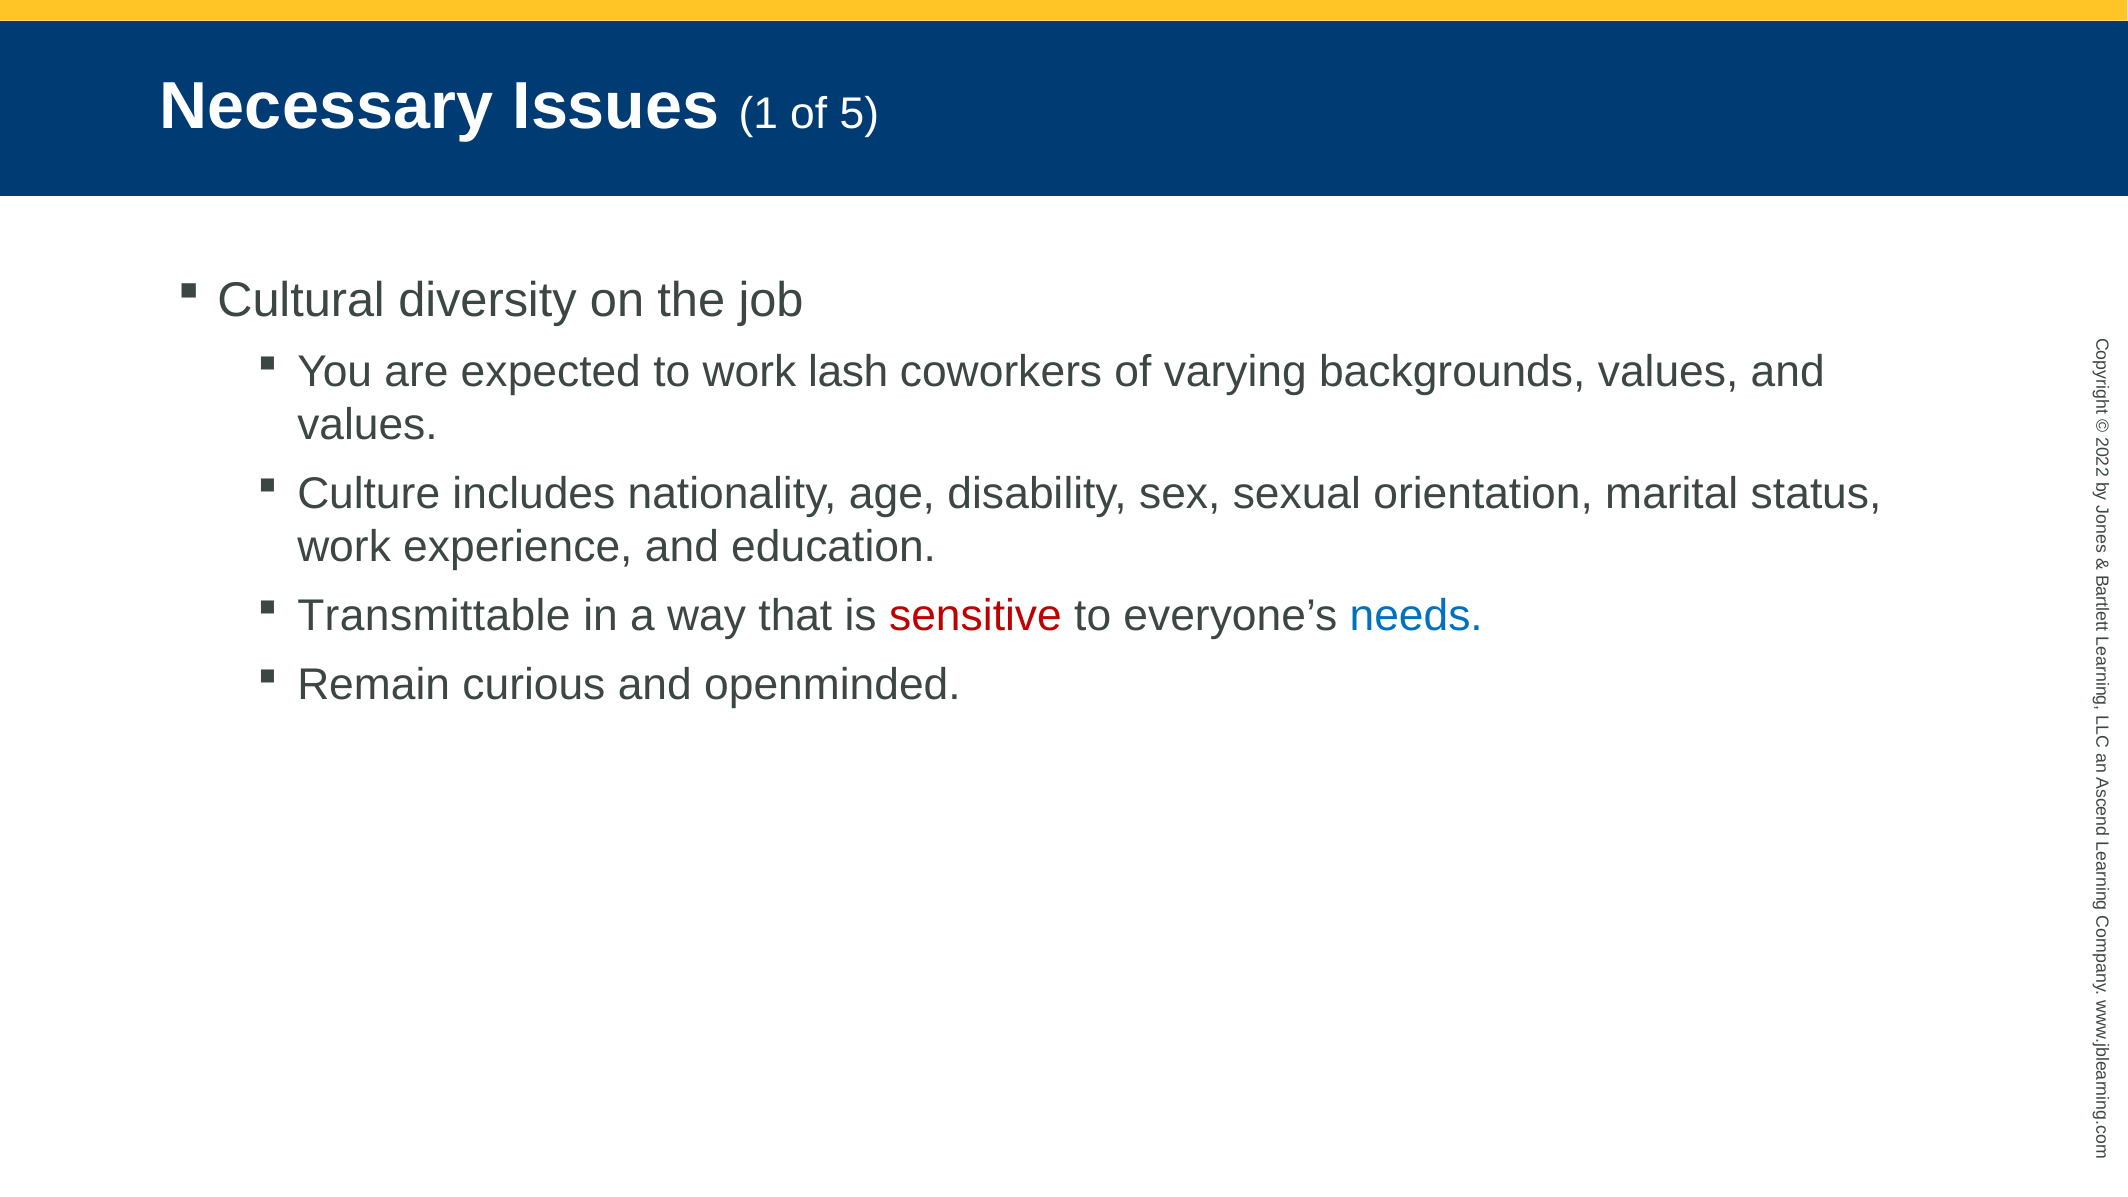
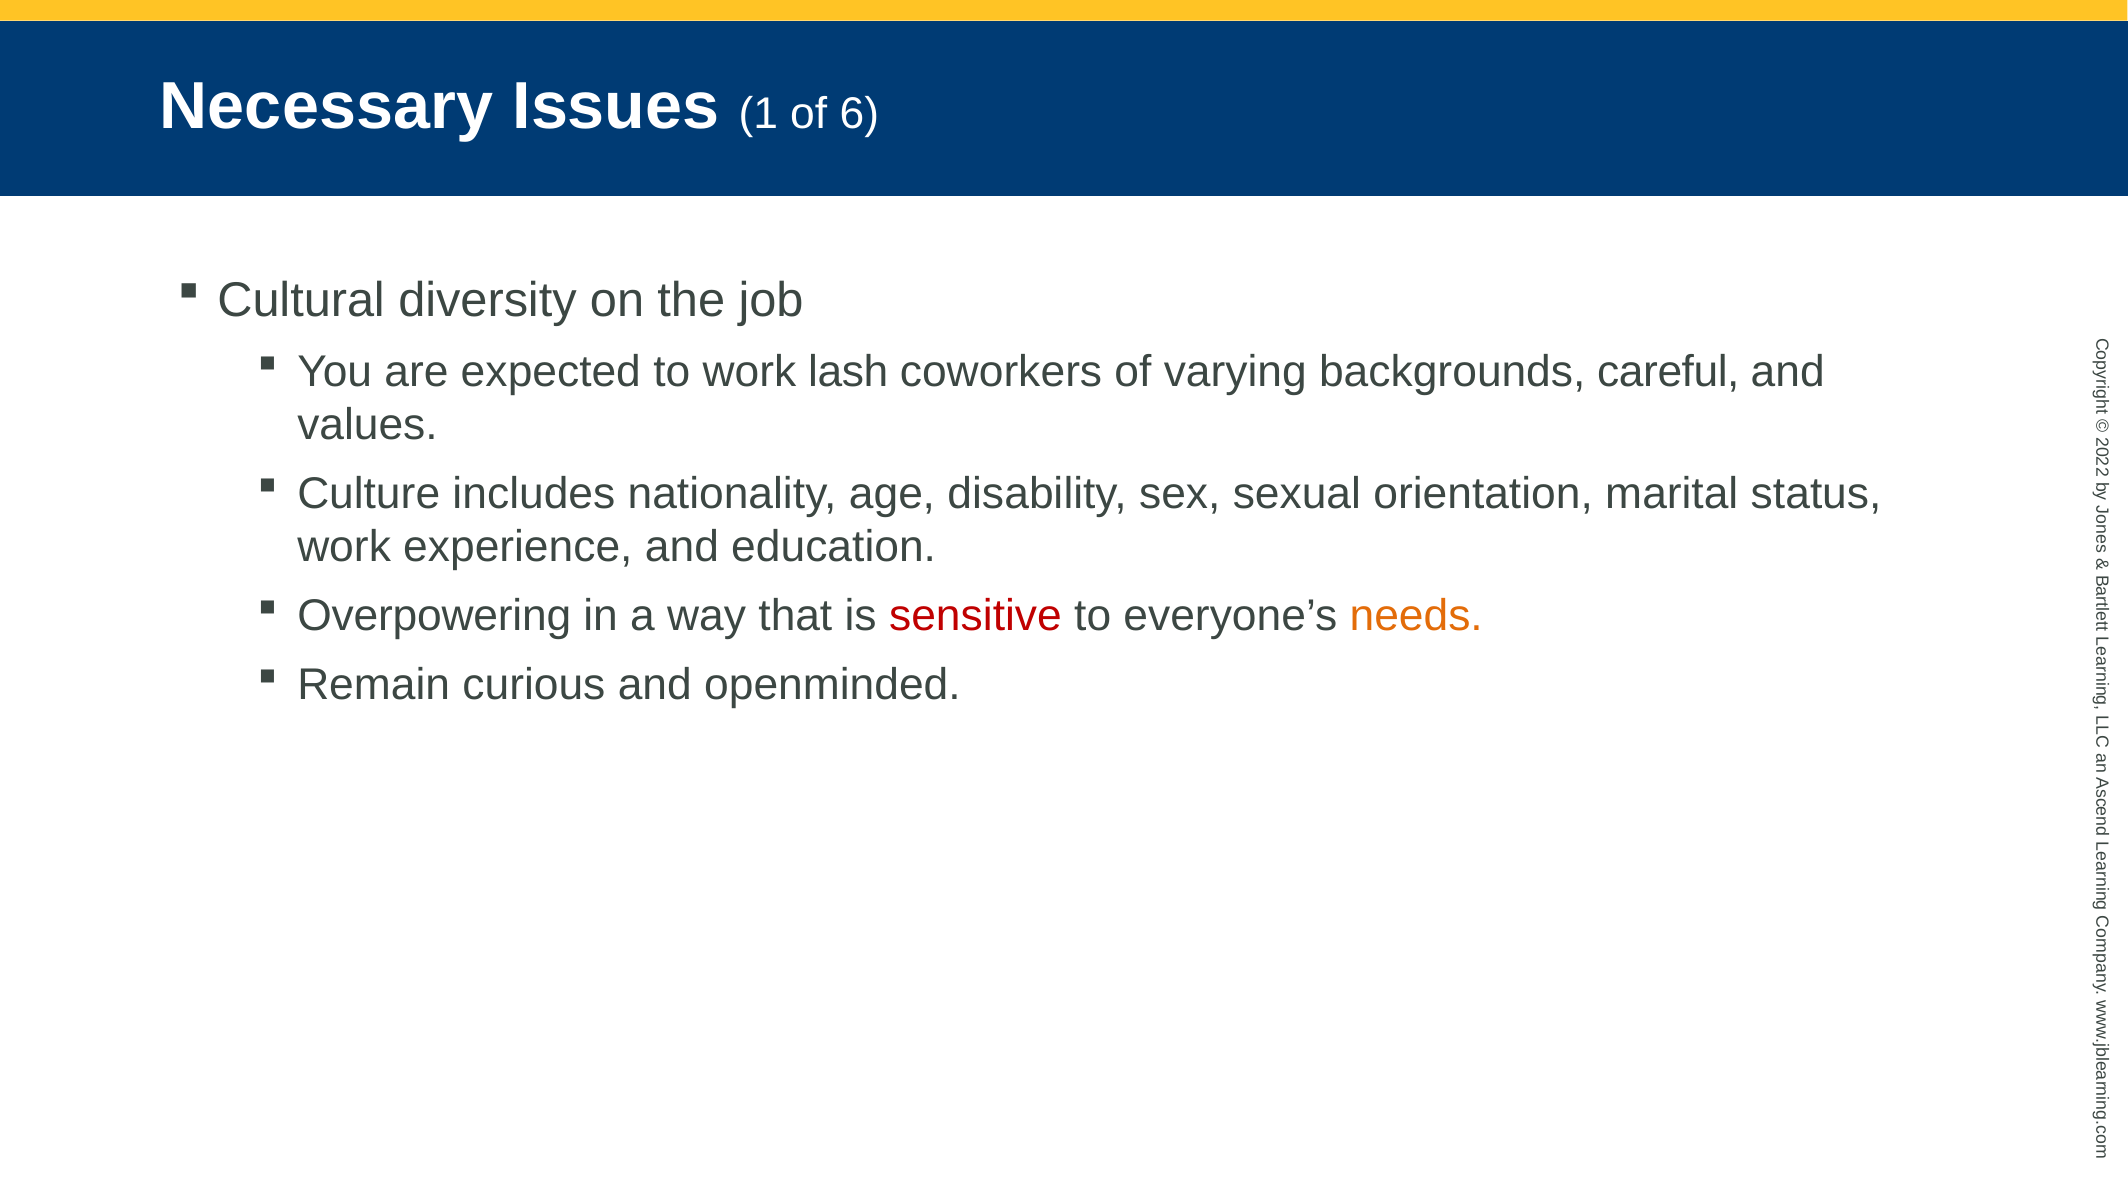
5: 5 -> 6 (859, 114)
backgrounds values: values -> careful (1668, 372)
Transmittable: Transmittable -> Overpowering (434, 616)
needs colour: blue -> orange (1416, 616)
